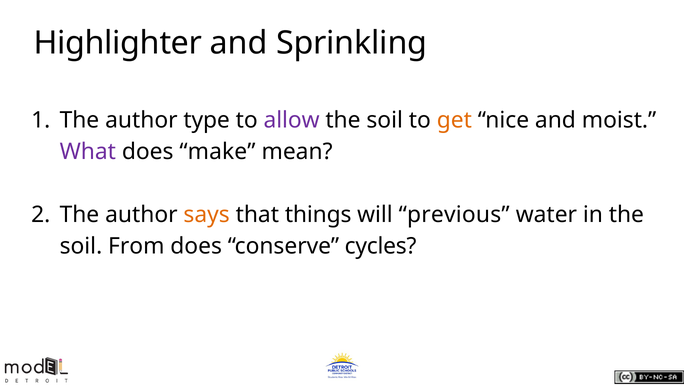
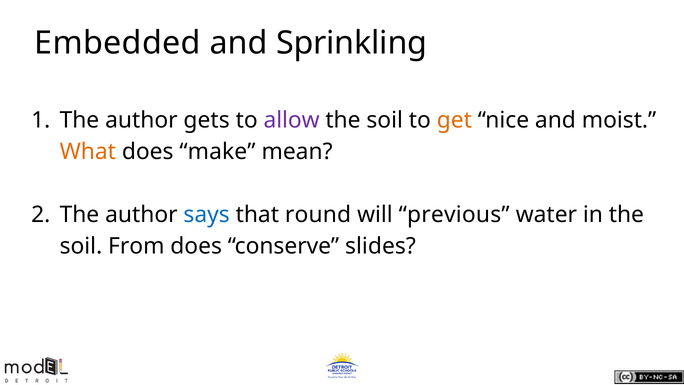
Highlighter: Highlighter -> Embedded (117, 43)
type: type -> gets (207, 120)
What colour: purple -> orange (88, 152)
says colour: orange -> blue (207, 215)
things: things -> round (318, 215)
cycles: cycles -> slides (380, 246)
